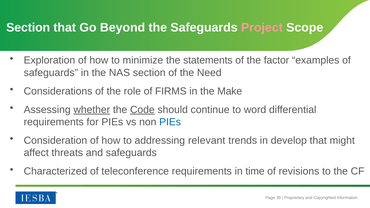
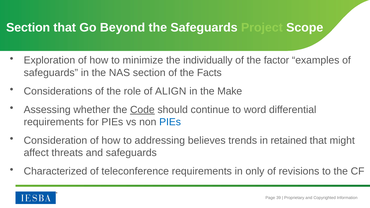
Project colour: pink -> light green (262, 28)
statements: statements -> individually (208, 60)
Need: Need -> Facts (209, 73)
FIRMS: FIRMS -> ALIGN (171, 91)
whether underline: present -> none (92, 110)
relevant: relevant -> believes (207, 141)
develop: develop -> retained (289, 141)
time: time -> only (255, 171)
